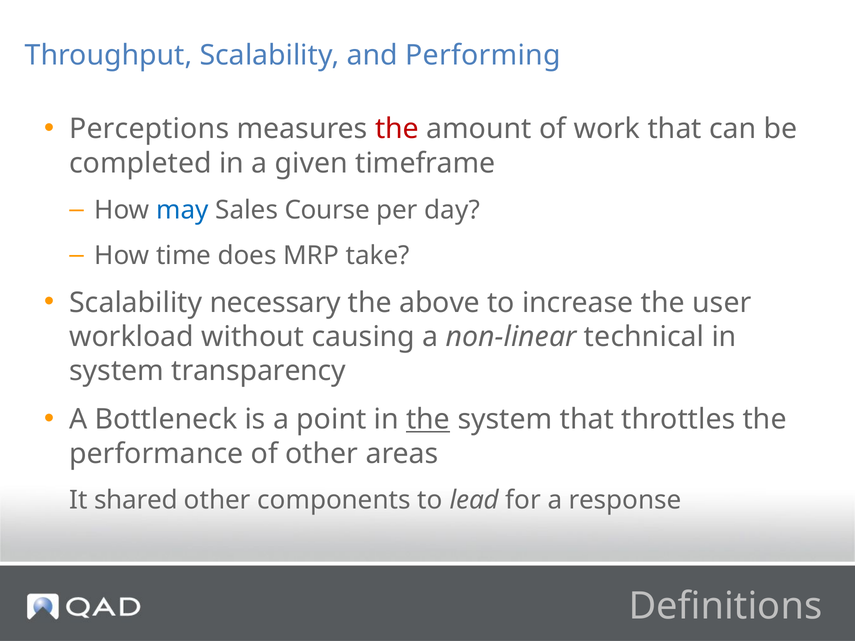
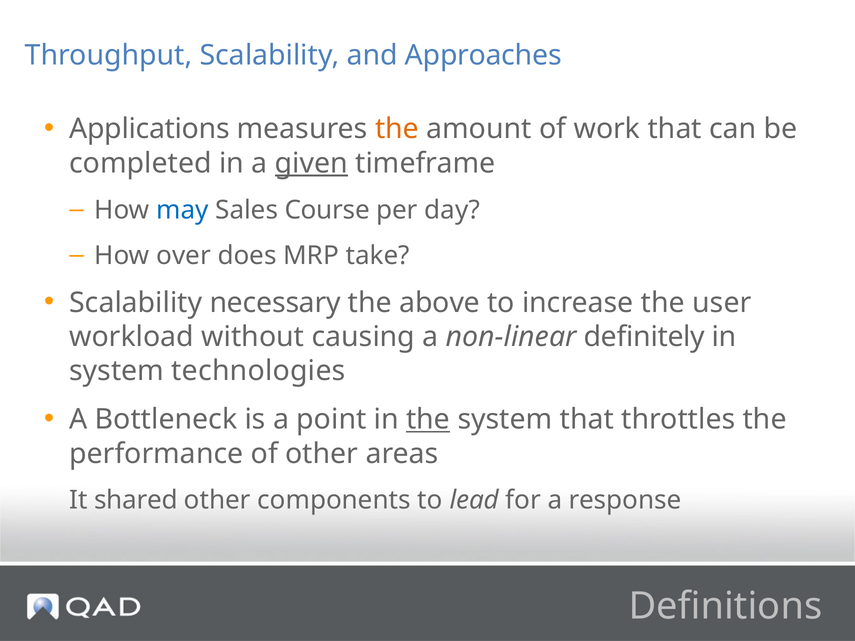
Performing: Performing -> Approaches (483, 55)
Perceptions: Perceptions -> Applications (149, 129)
the colour: red -> orange (397, 129)
given underline: none -> present (311, 163)
time: time -> over (184, 256)
technical: technical -> definitely (644, 337)
transparency: transparency -> technologies (258, 371)
